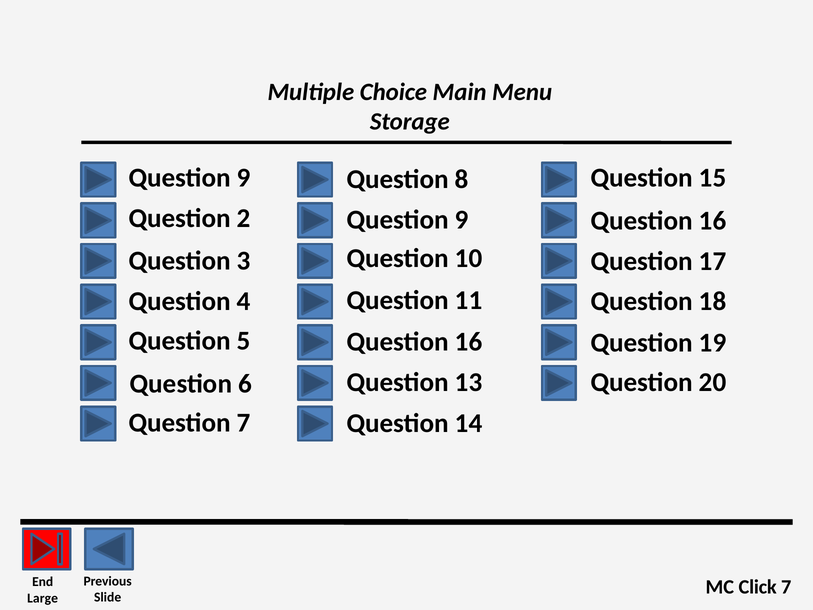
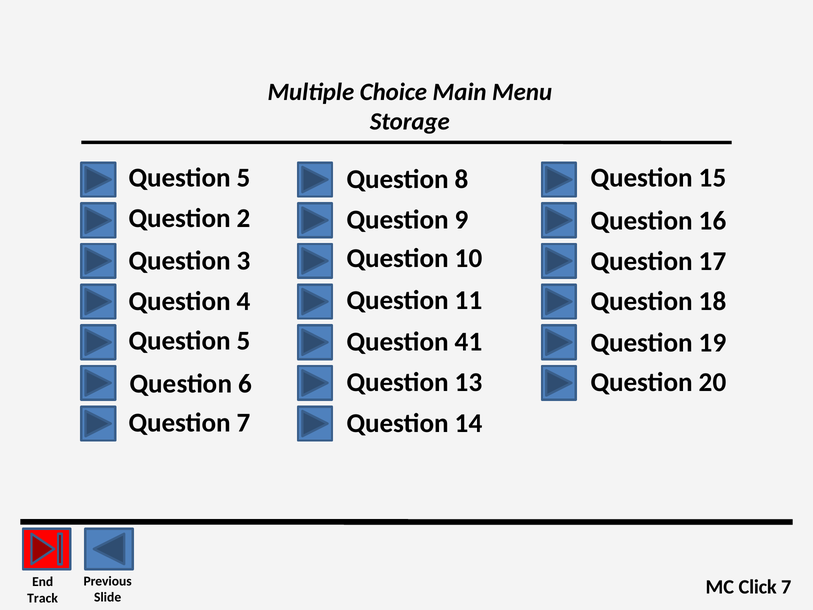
9: 9 -> 5 (244, 178)
16: 16 -> 41 (469, 342)
Large: Large -> Track (43, 598)
